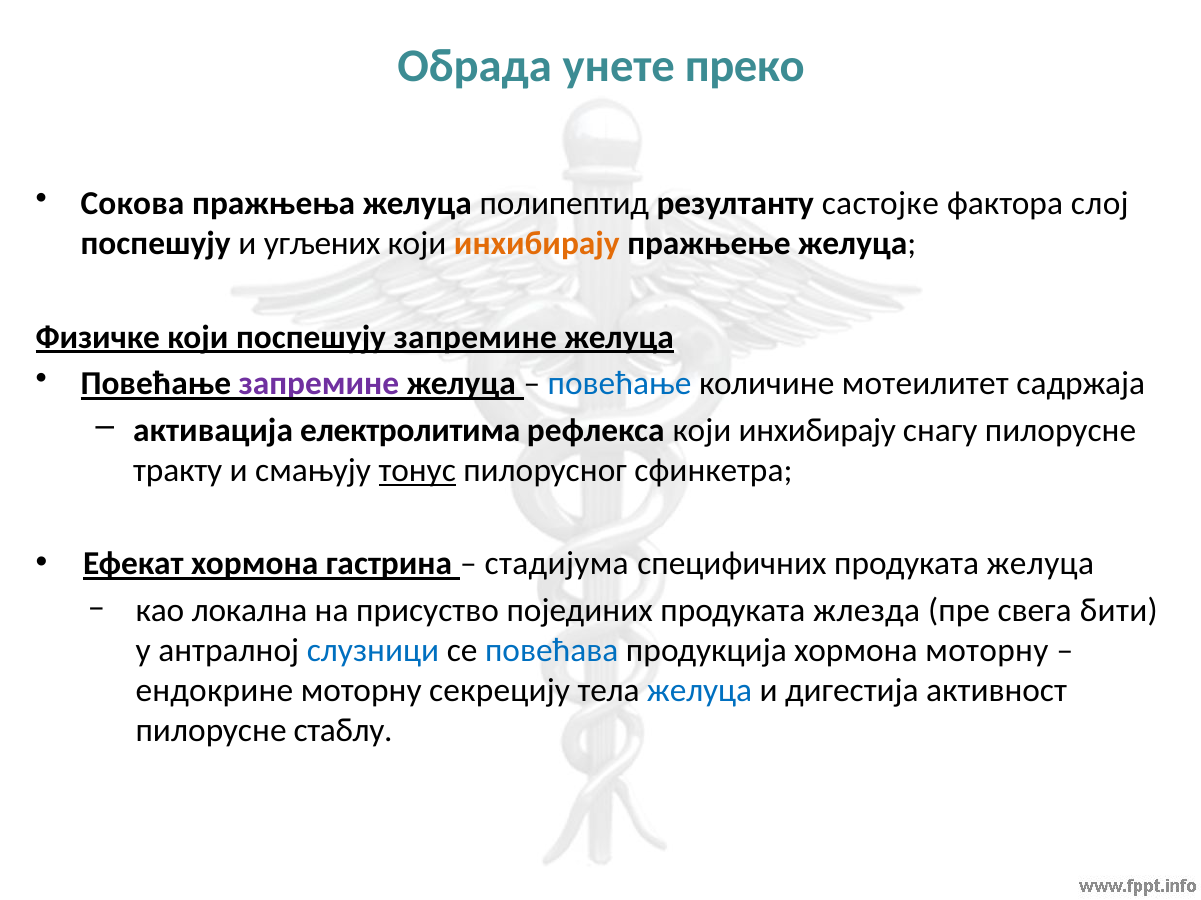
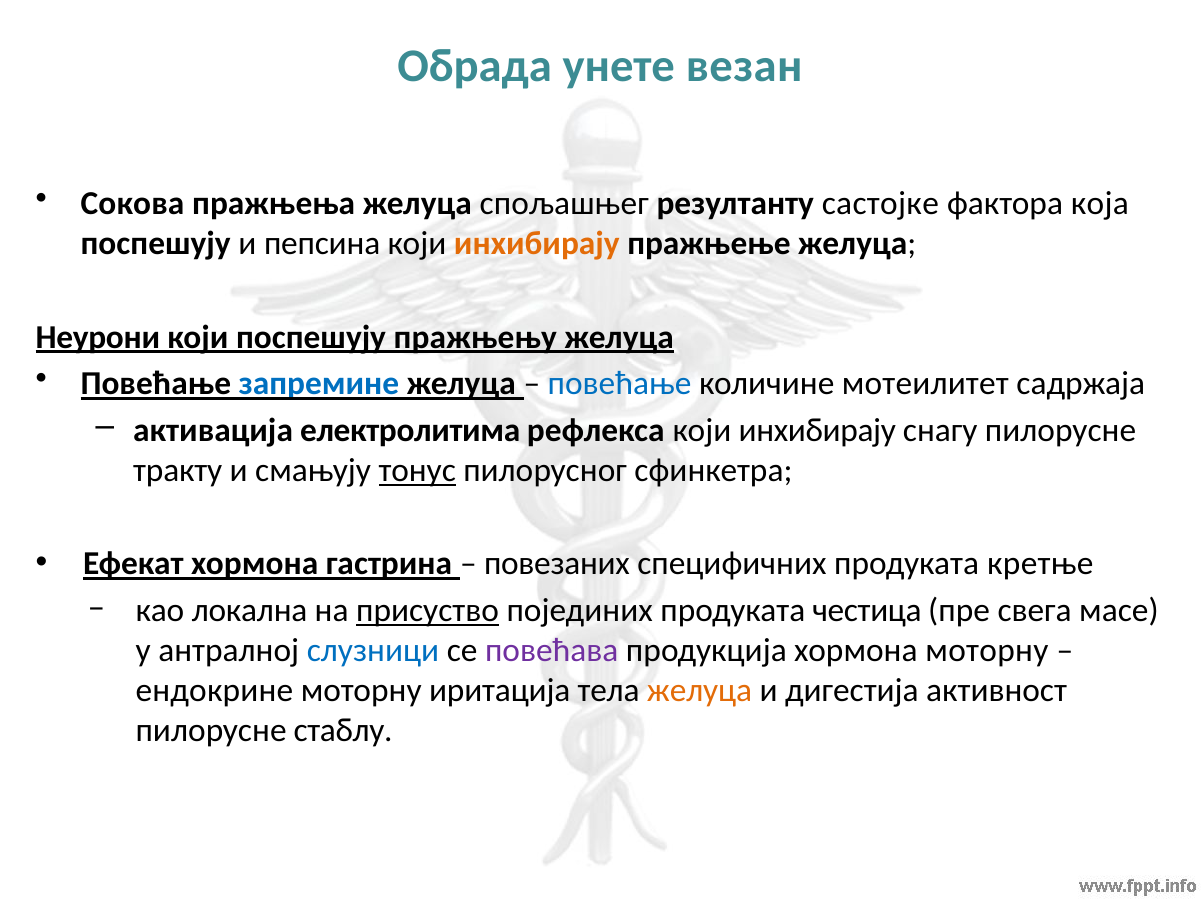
преко: преко -> везан (744, 66)
полипептид: полипептид -> спољашњег (564, 204)
слој: слој -> која (1100, 204)
угљених: угљених -> пепсина (322, 244)
Физичке: Физичке -> Неурони (98, 337)
поспешују запремине: запремине -> пражњењу (475, 337)
запремине colour: purple -> blue (319, 384)
стадијума: стадијума -> повезаних (557, 564)
продуката желуца: желуца -> кретње (1040, 564)
присуство underline: none -> present (428, 611)
жлезда: жлезда -> честица (867, 611)
бити: бити -> масе (1119, 611)
повећава colour: blue -> purple (552, 651)
секрецију: секрецију -> иритација (500, 691)
желуца colour: blue -> orange (700, 691)
